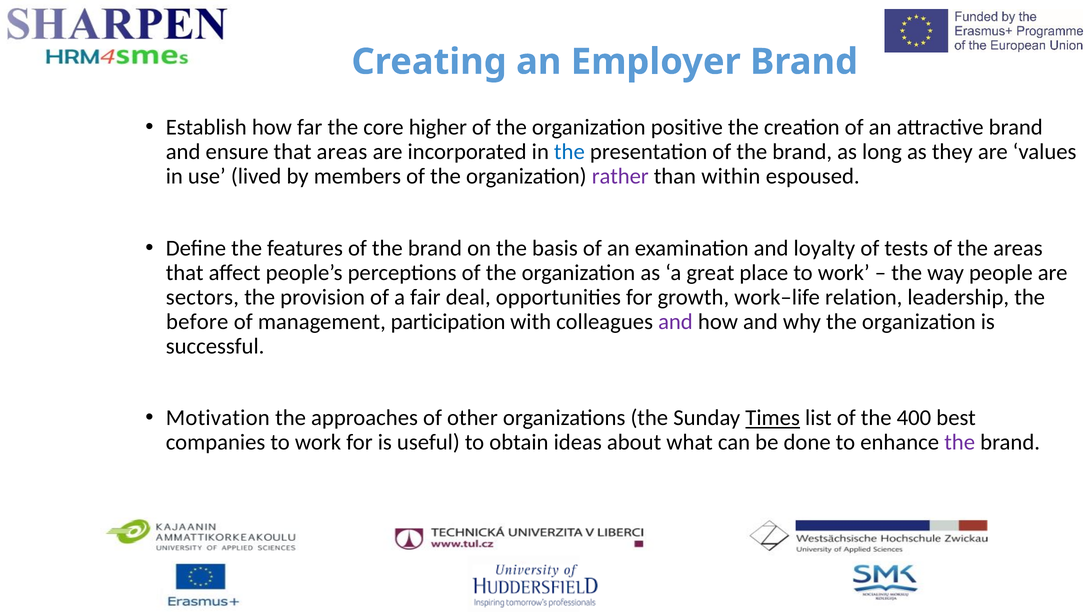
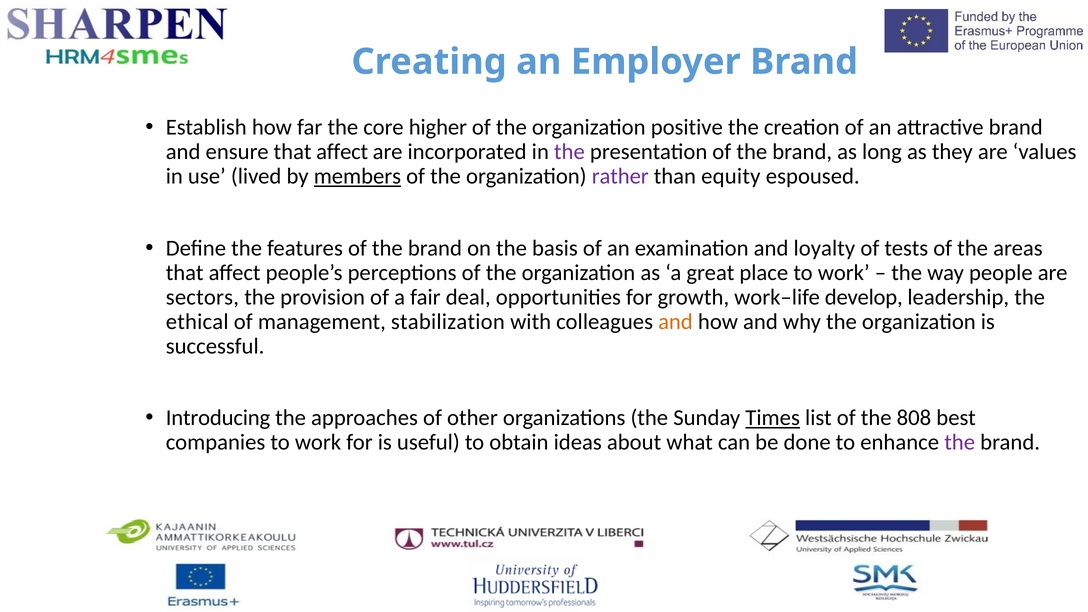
ensure that areas: areas -> affect (342, 152)
the colour: blue -> purple (569, 152)
members underline: none -> present (357, 176)
within: within -> equity (731, 176)
relation: relation -> develop (864, 297)
before: before -> ethical (197, 322)
participation: participation -> stabilization (448, 322)
and colour: purple -> orange (675, 322)
Motivation: Motivation -> Introducing (218, 418)
400: 400 -> 808 (914, 418)
